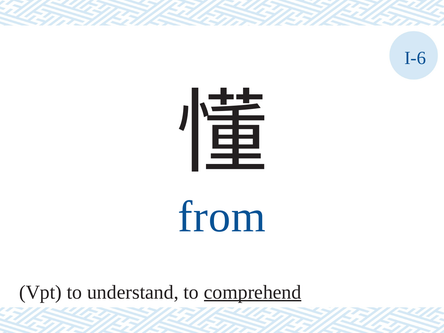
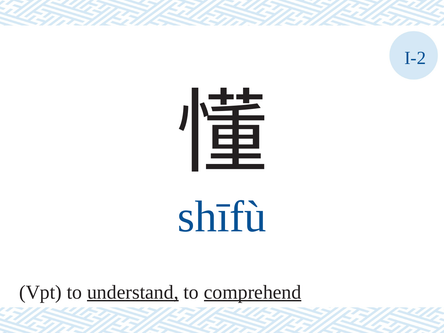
I-6: I-6 -> I-2 (415, 58)
from: from -> shīfù (222, 217)
understand underline: none -> present (133, 292)
